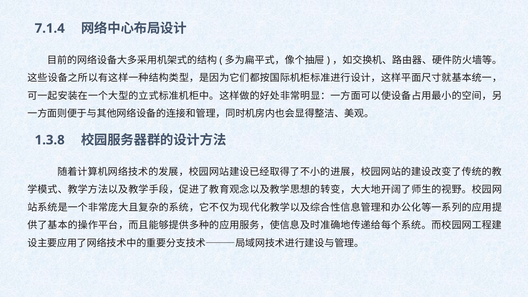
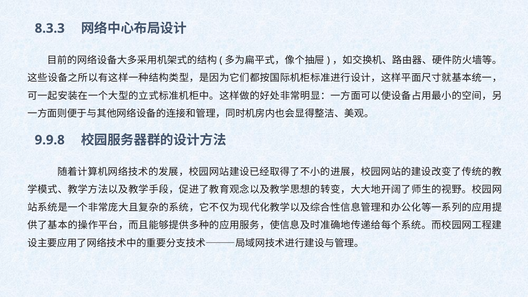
7.1.4: 7.1.4 -> 8.3.3 (50, 28)
1.3.8: 1.3.8 -> 9.9.8 (50, 140)
